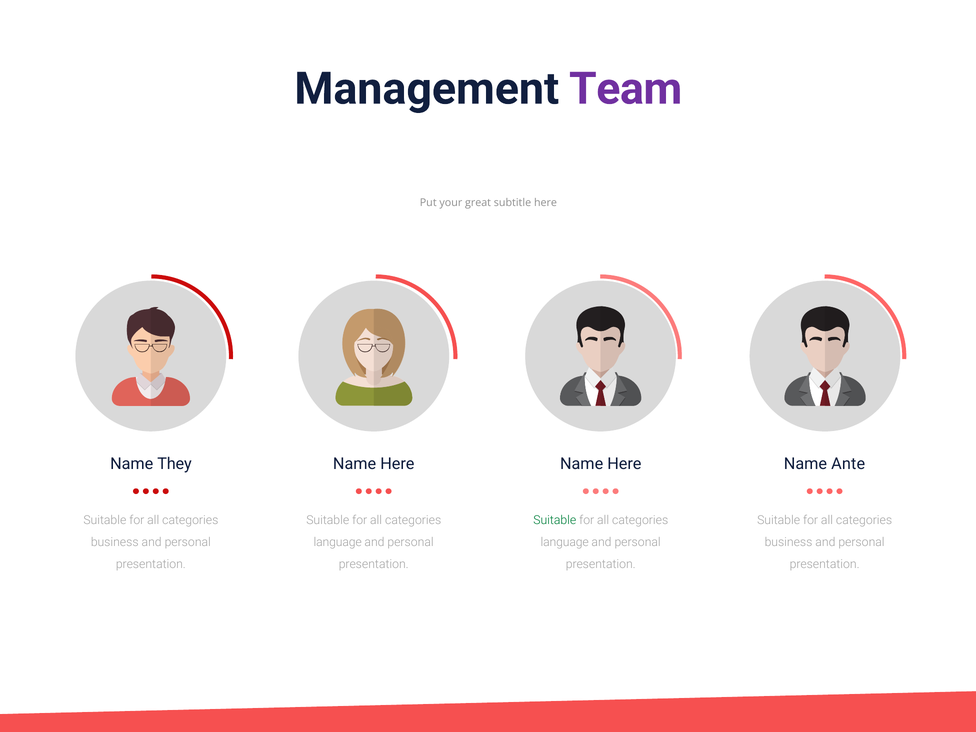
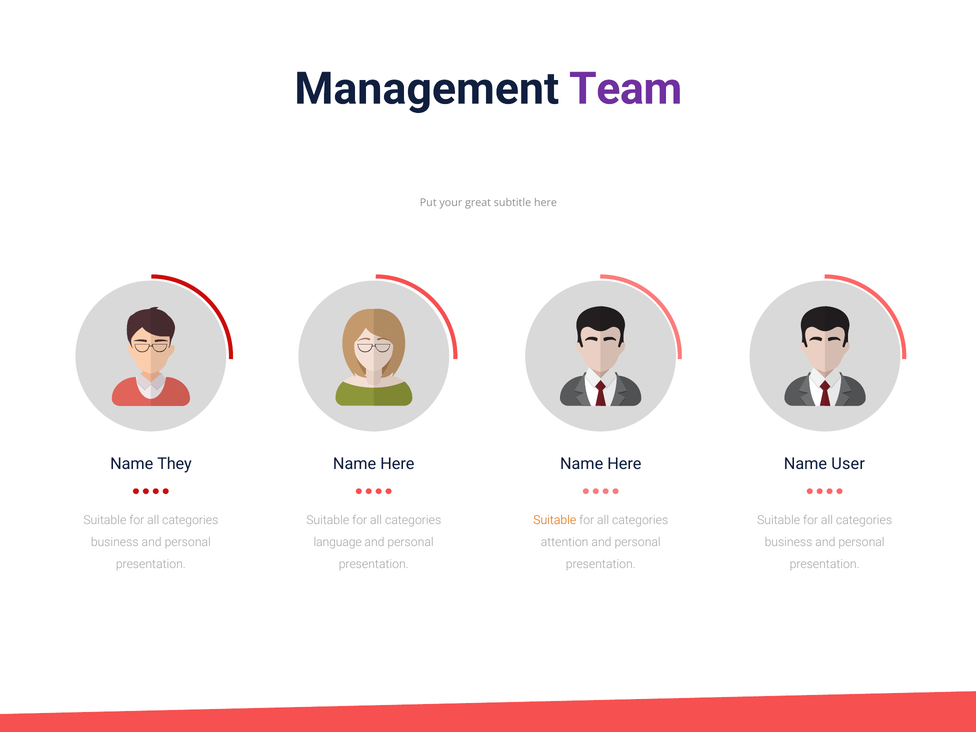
Ante: Ante -> User (848, 464)
Suitable colour: green -> orange (555, 520)
language: language -> attention (565, 542)
